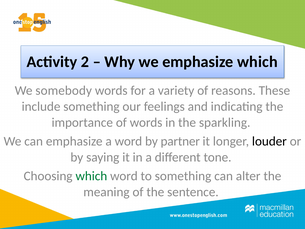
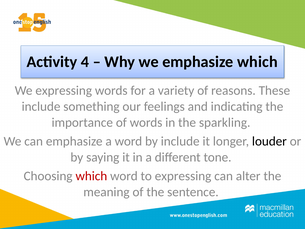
2: 2 -> 4 (85, 62)
We somebody: somebody -> expressing (64, 90)
by partner: partner -> include (180, 141)
which colour: green -> red (91, 176)
to something: something -> expressing (183, 176)
